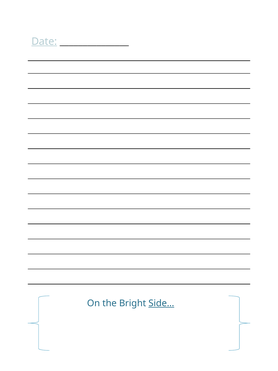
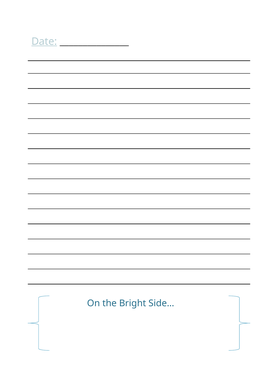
Side… underline: present -> none (161, 303)
